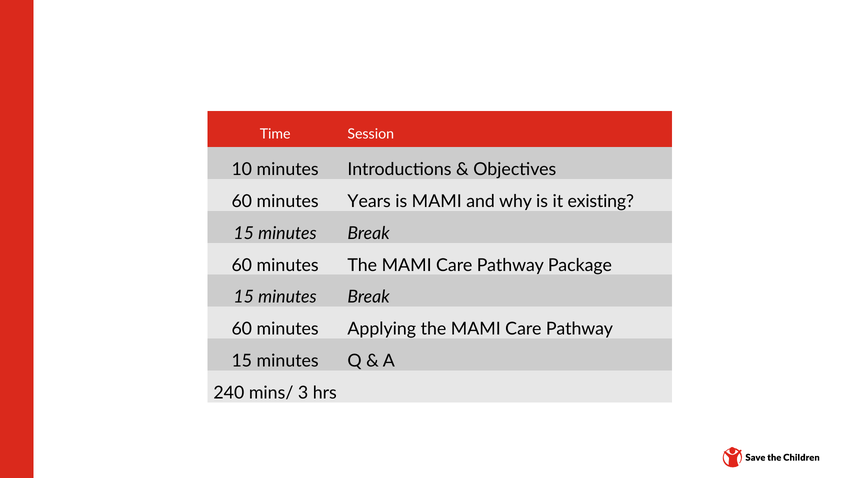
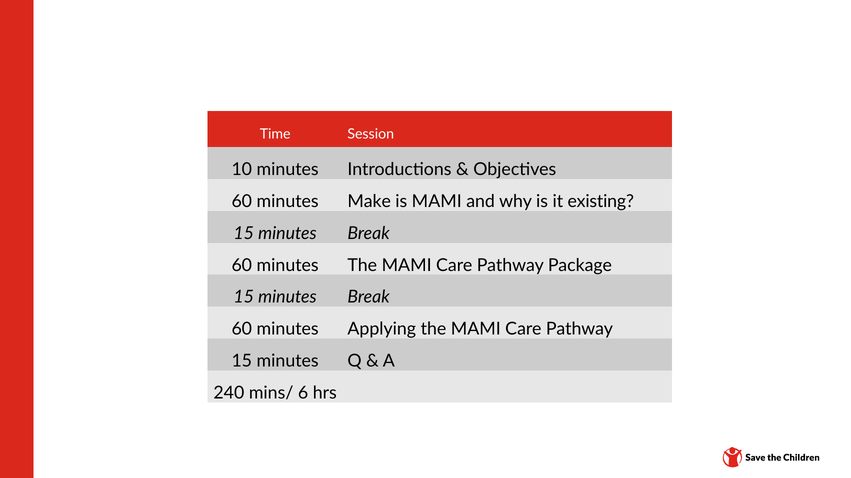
Years: Years -> Make (369, 202)
3: 3 -> 6 (303, 393)
